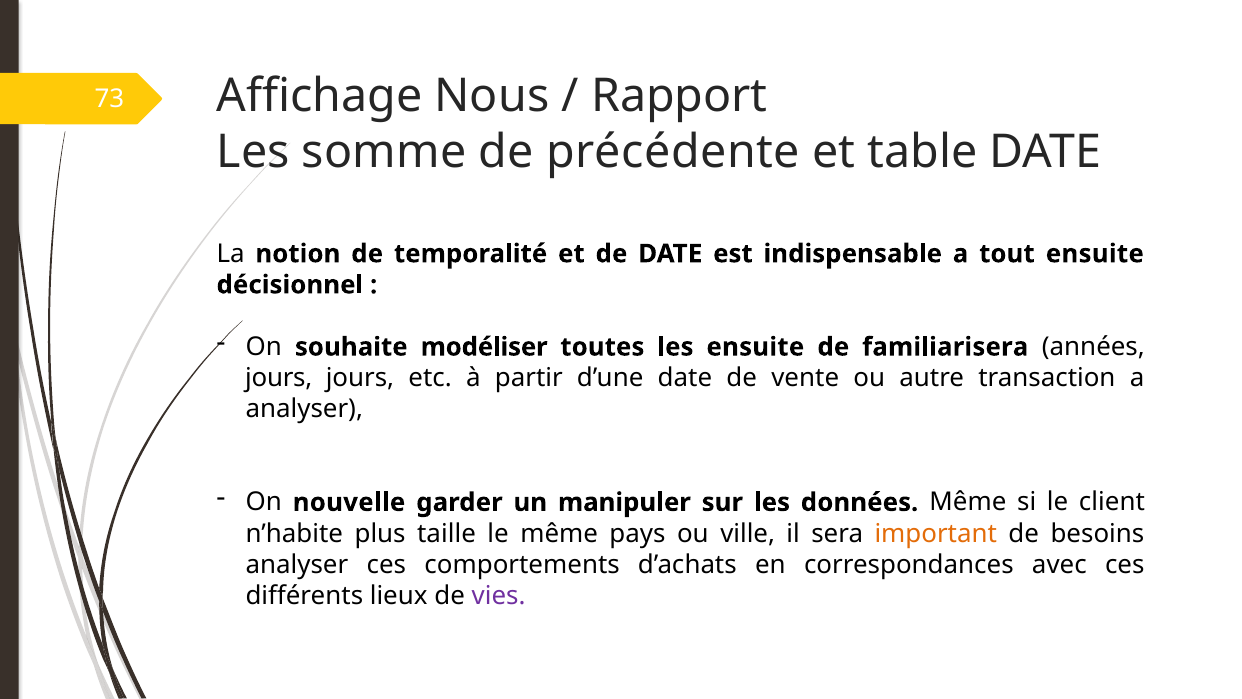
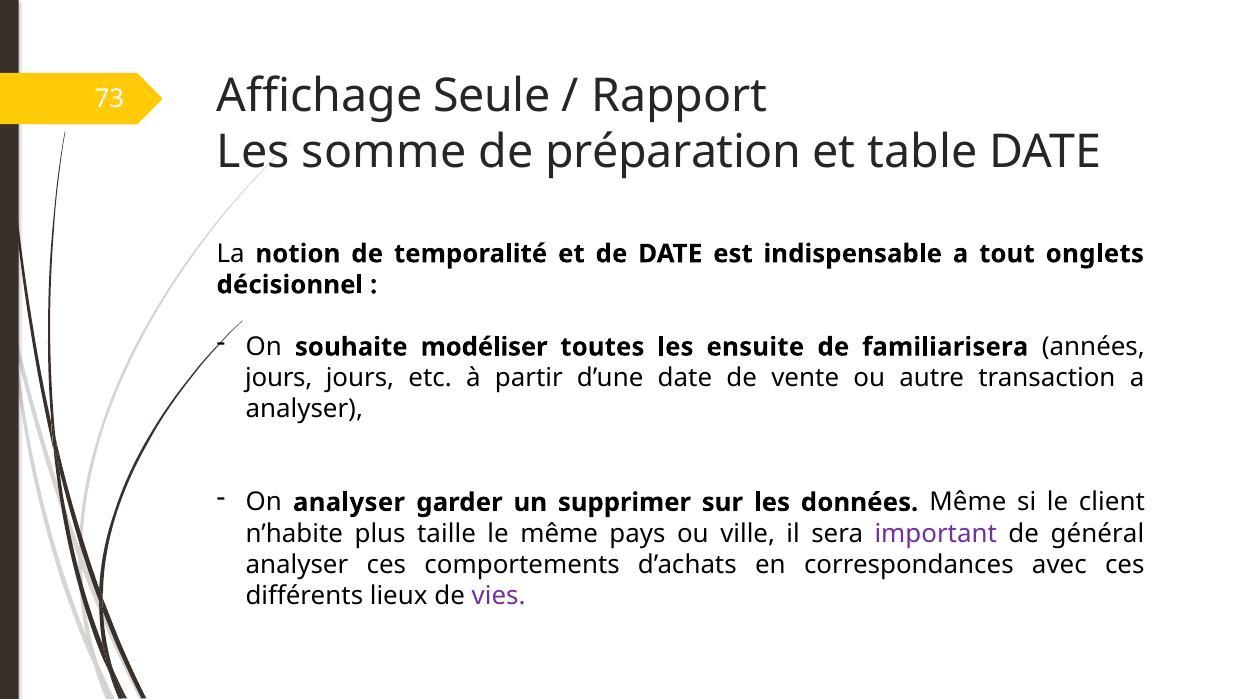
Nous: Nous -> Seule (492, 96)
précédente: précédente -> préparation (673, 152)
tout ensuite: ensuite -> onglets (1095, 254)
On nouvelle: nouvelle -> analyser (349, 502)
manipuler: manipuler -> supprimer (624, 502)
important colour: orange -> purple (936, 533)
besoins: besoins -> général (1097, 533)
